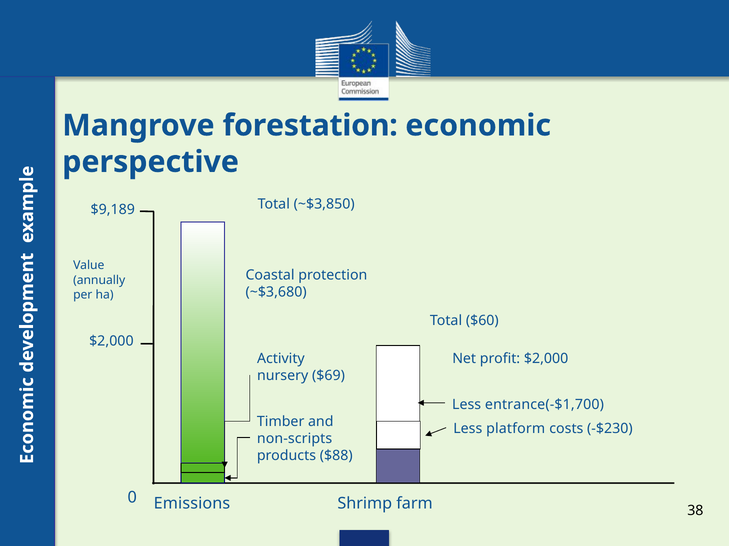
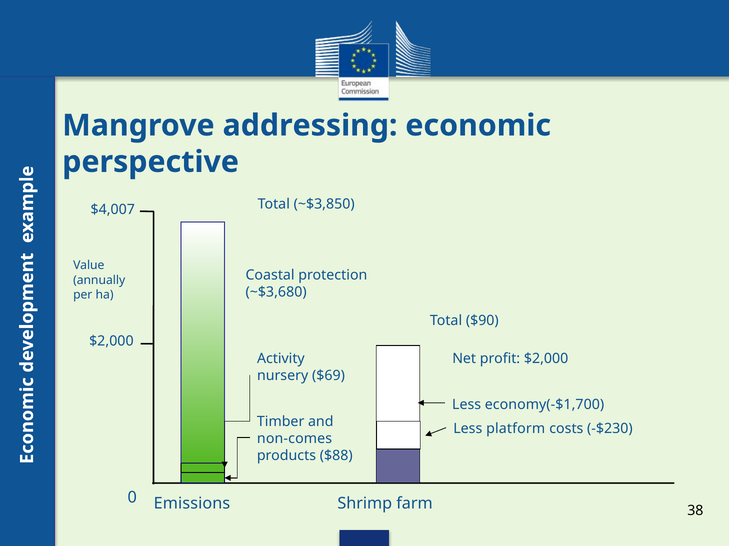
forestation: forestation -> addressing (310, 126)
$9,189: $9,189 -> $4,007 (113, 210)
$60: $60 -> $90 (482, 321)
entrance(-$1,700: entrance(-$1,700 -> economy(-$1,700 (545, 405)
non-scripts: non-scripts -> non-comes (295, 439)
